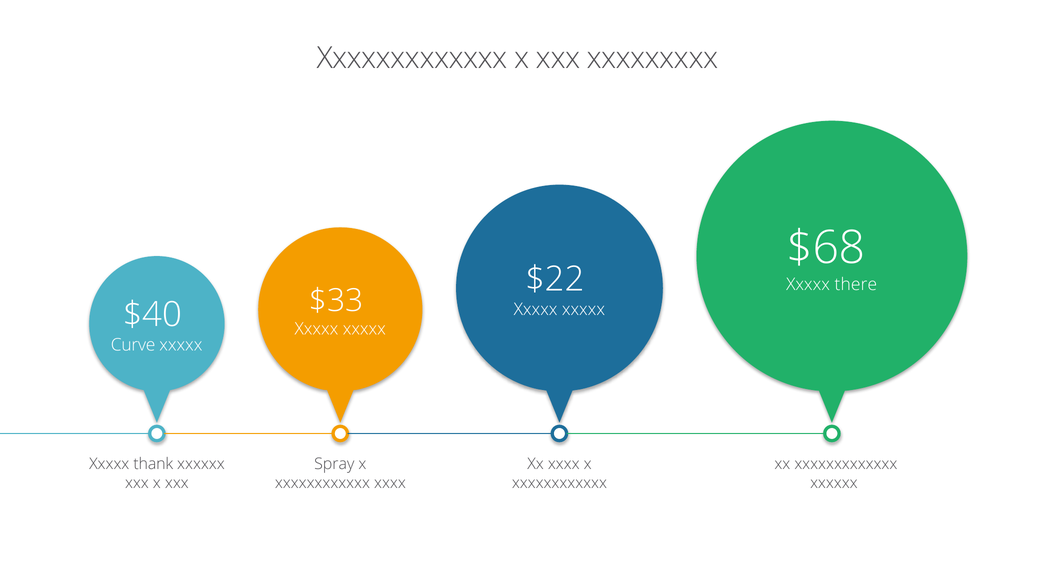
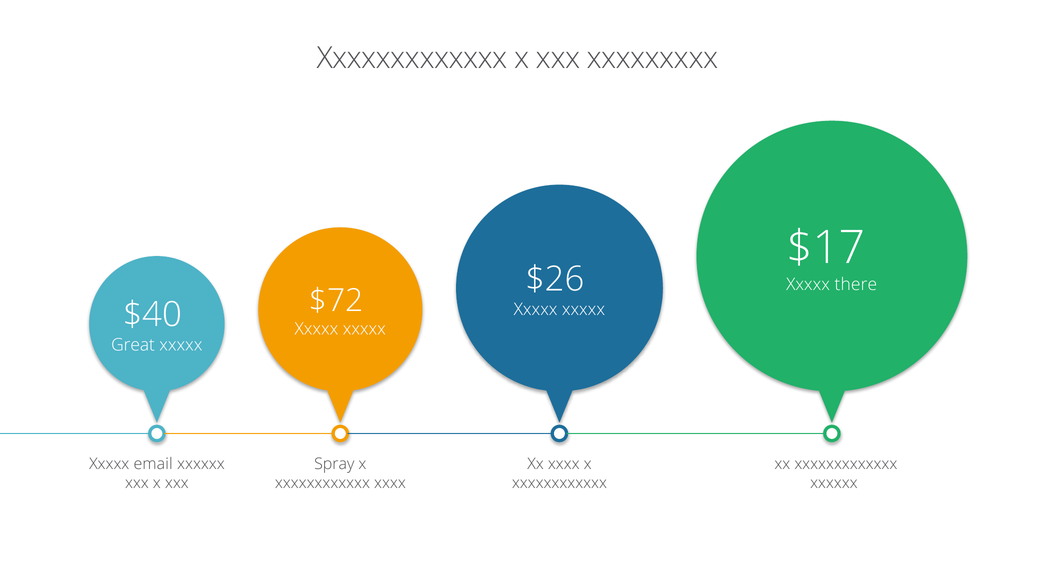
$68: $68 -> $17 (826, 248)
$22: $22 -> $26 (555, 279)
$33: $33 -> $72 (336, 301)
Curve: Curve -> Great (133, 345)
thank: thank -> email (153, 464)
